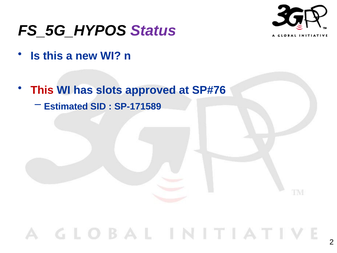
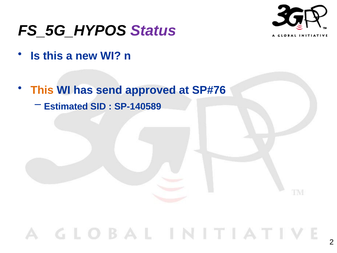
This colour: red -> orange (42, 90)
slots: slots -> send (109, 90)
SP-171589: SP-171589 -> SP-140589 (138, 106)
